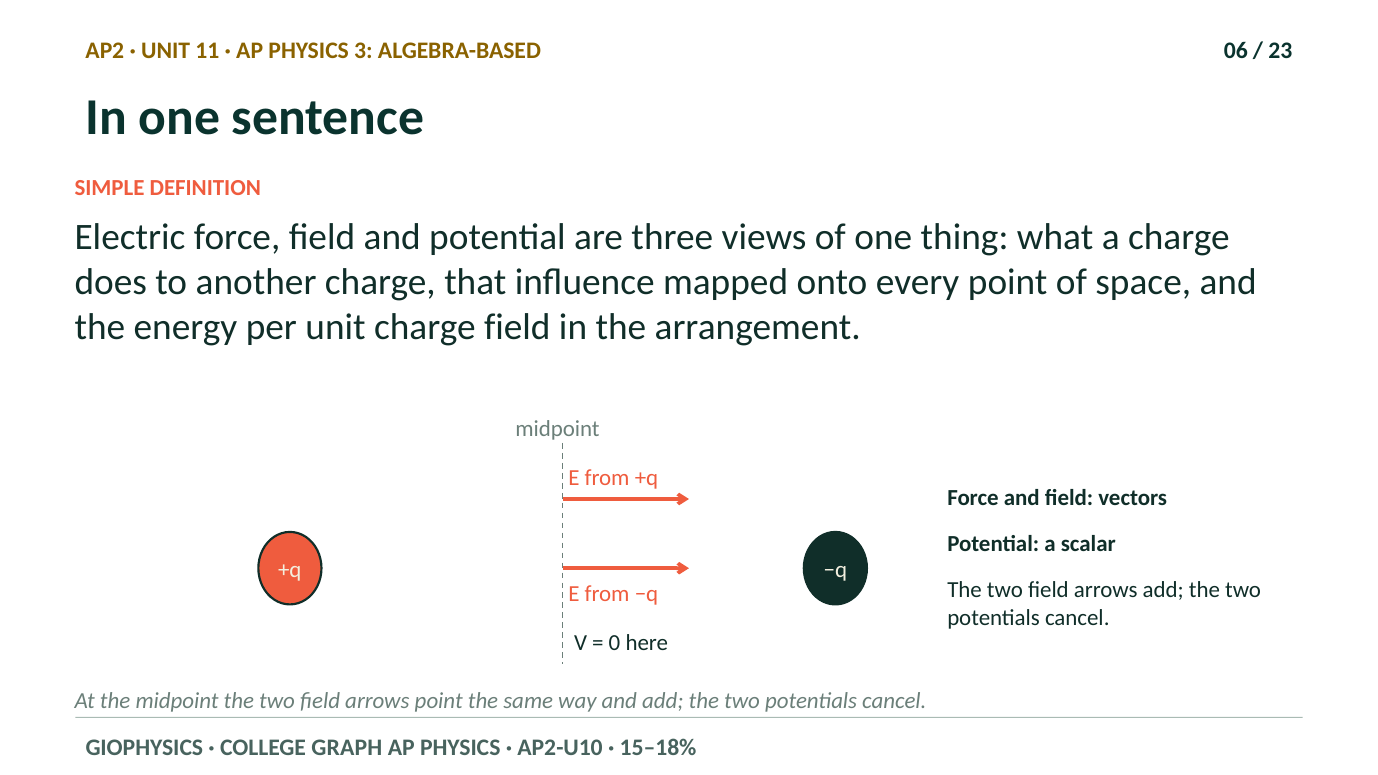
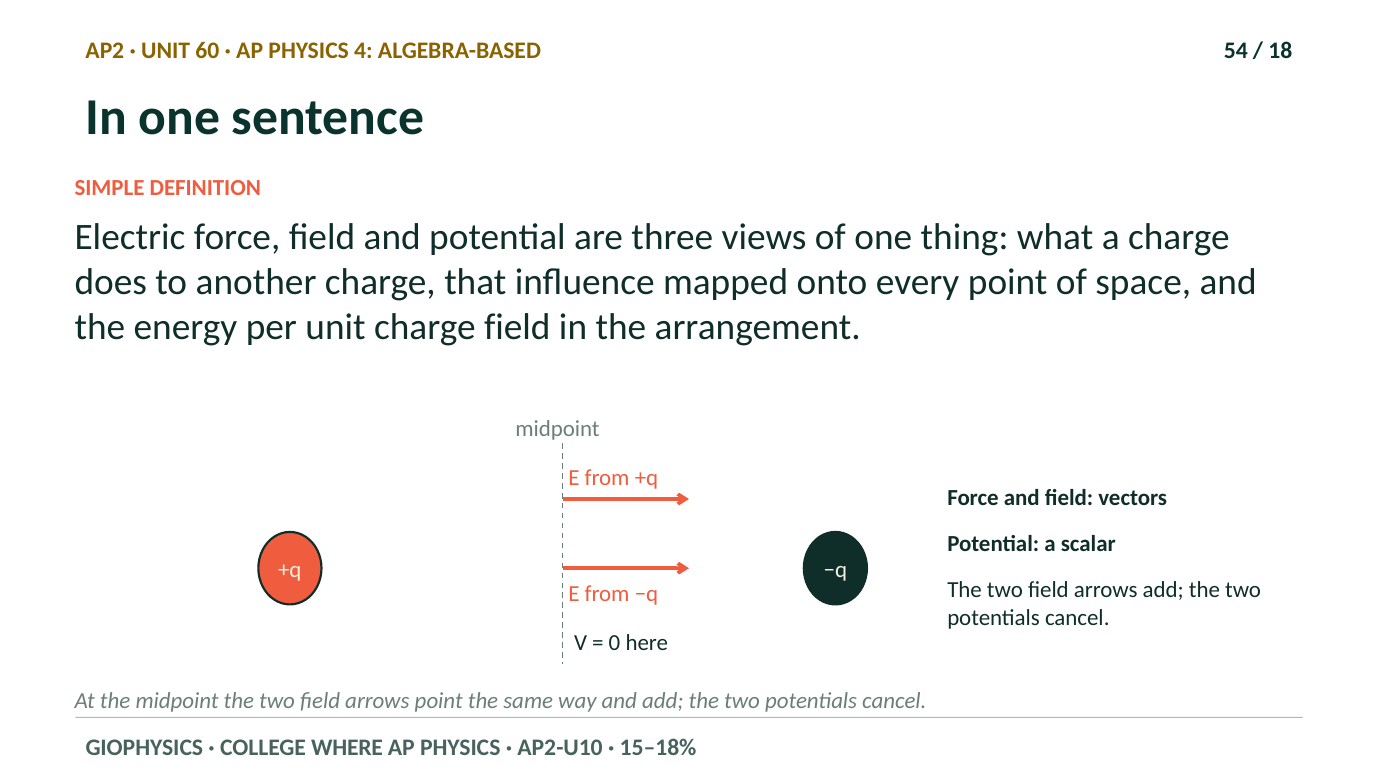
11: 11 -> 60 (207, 51)
3: 3 -> 4 (363, 51)
06: 06 -> 54 (1236, 51)
23: 23 -> 18 (1280, 51)
GRAPH: GRAPH -> WHERE (347, 748)
